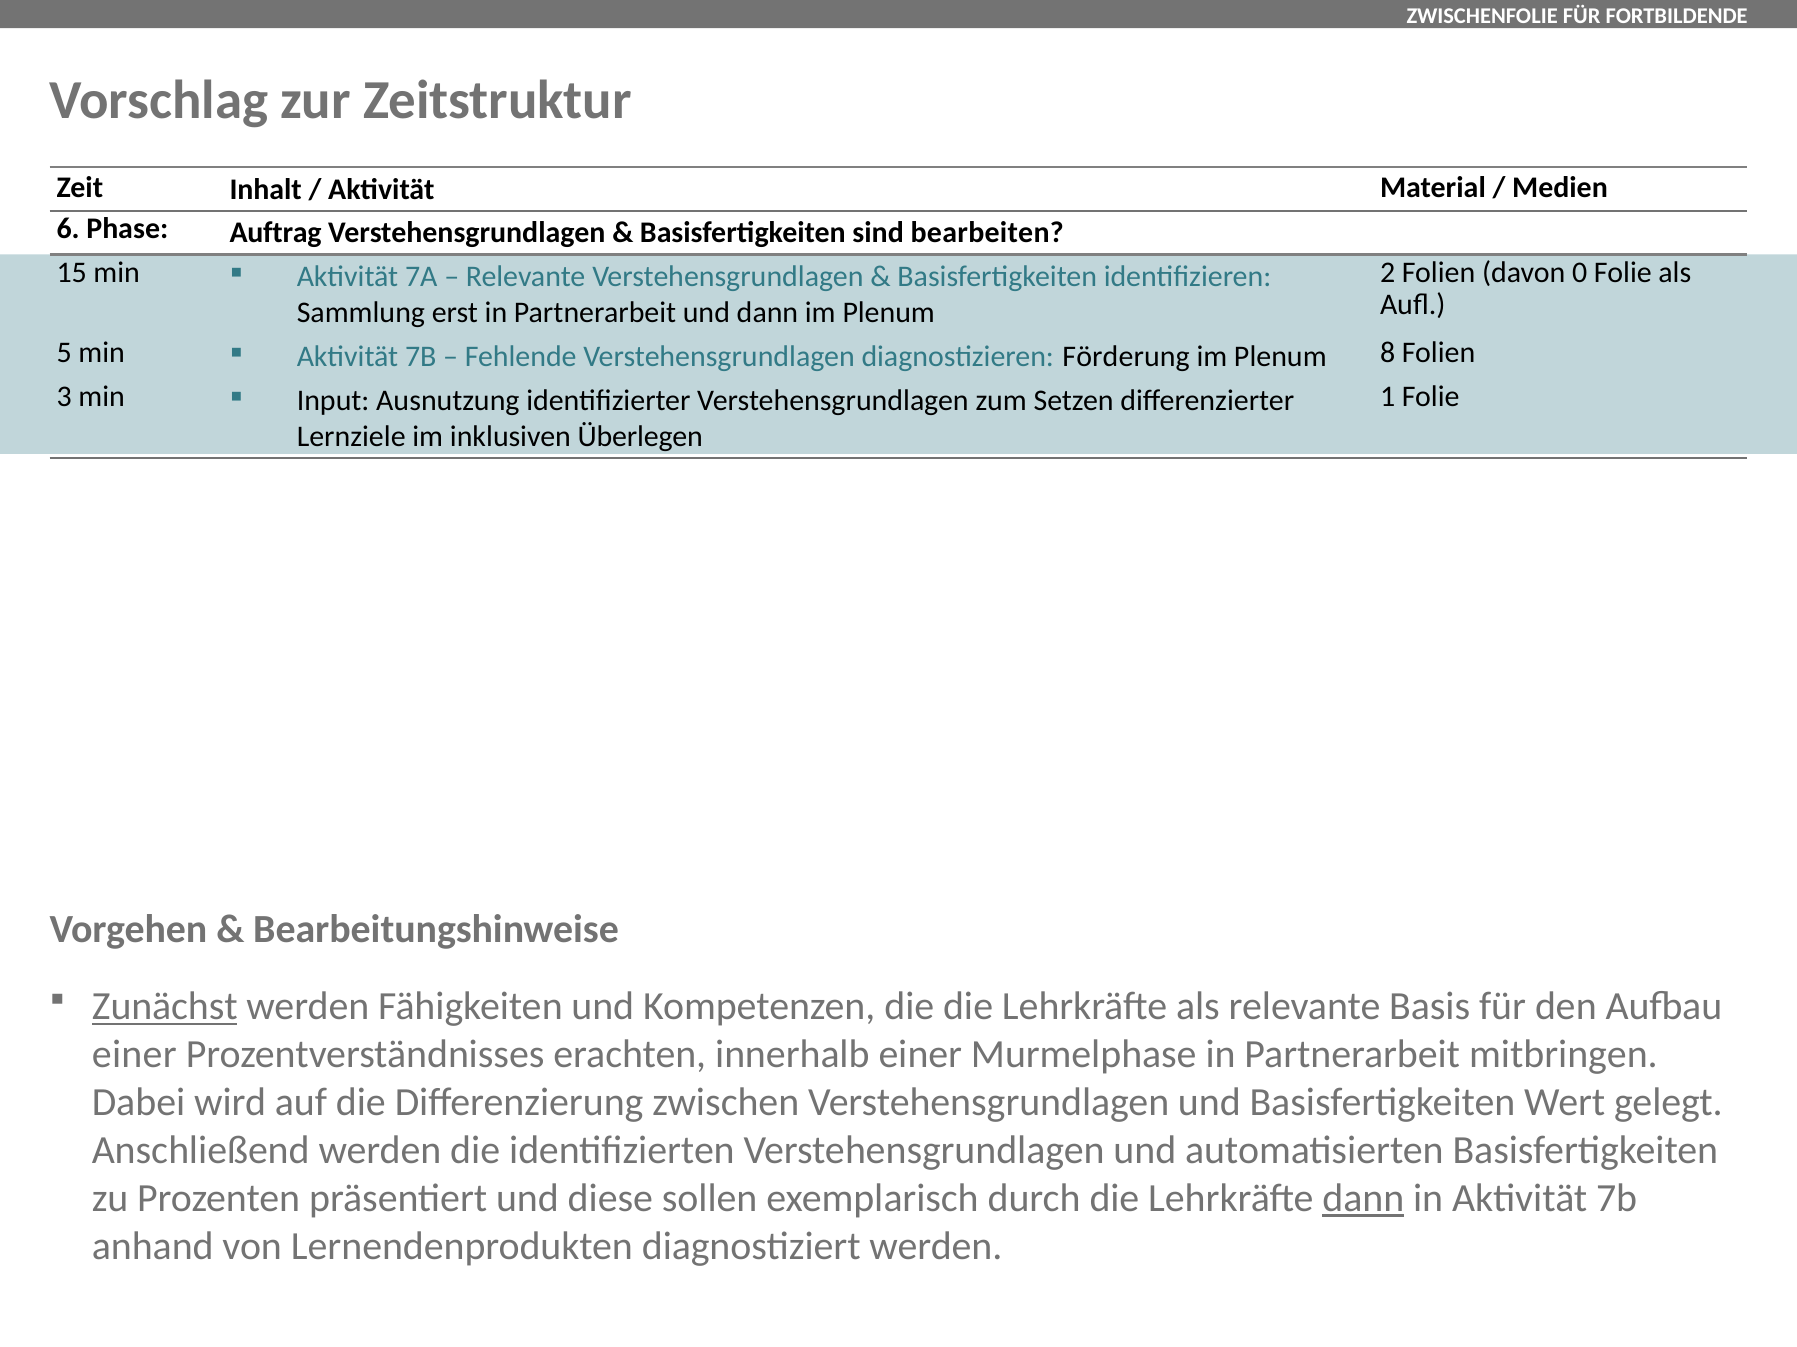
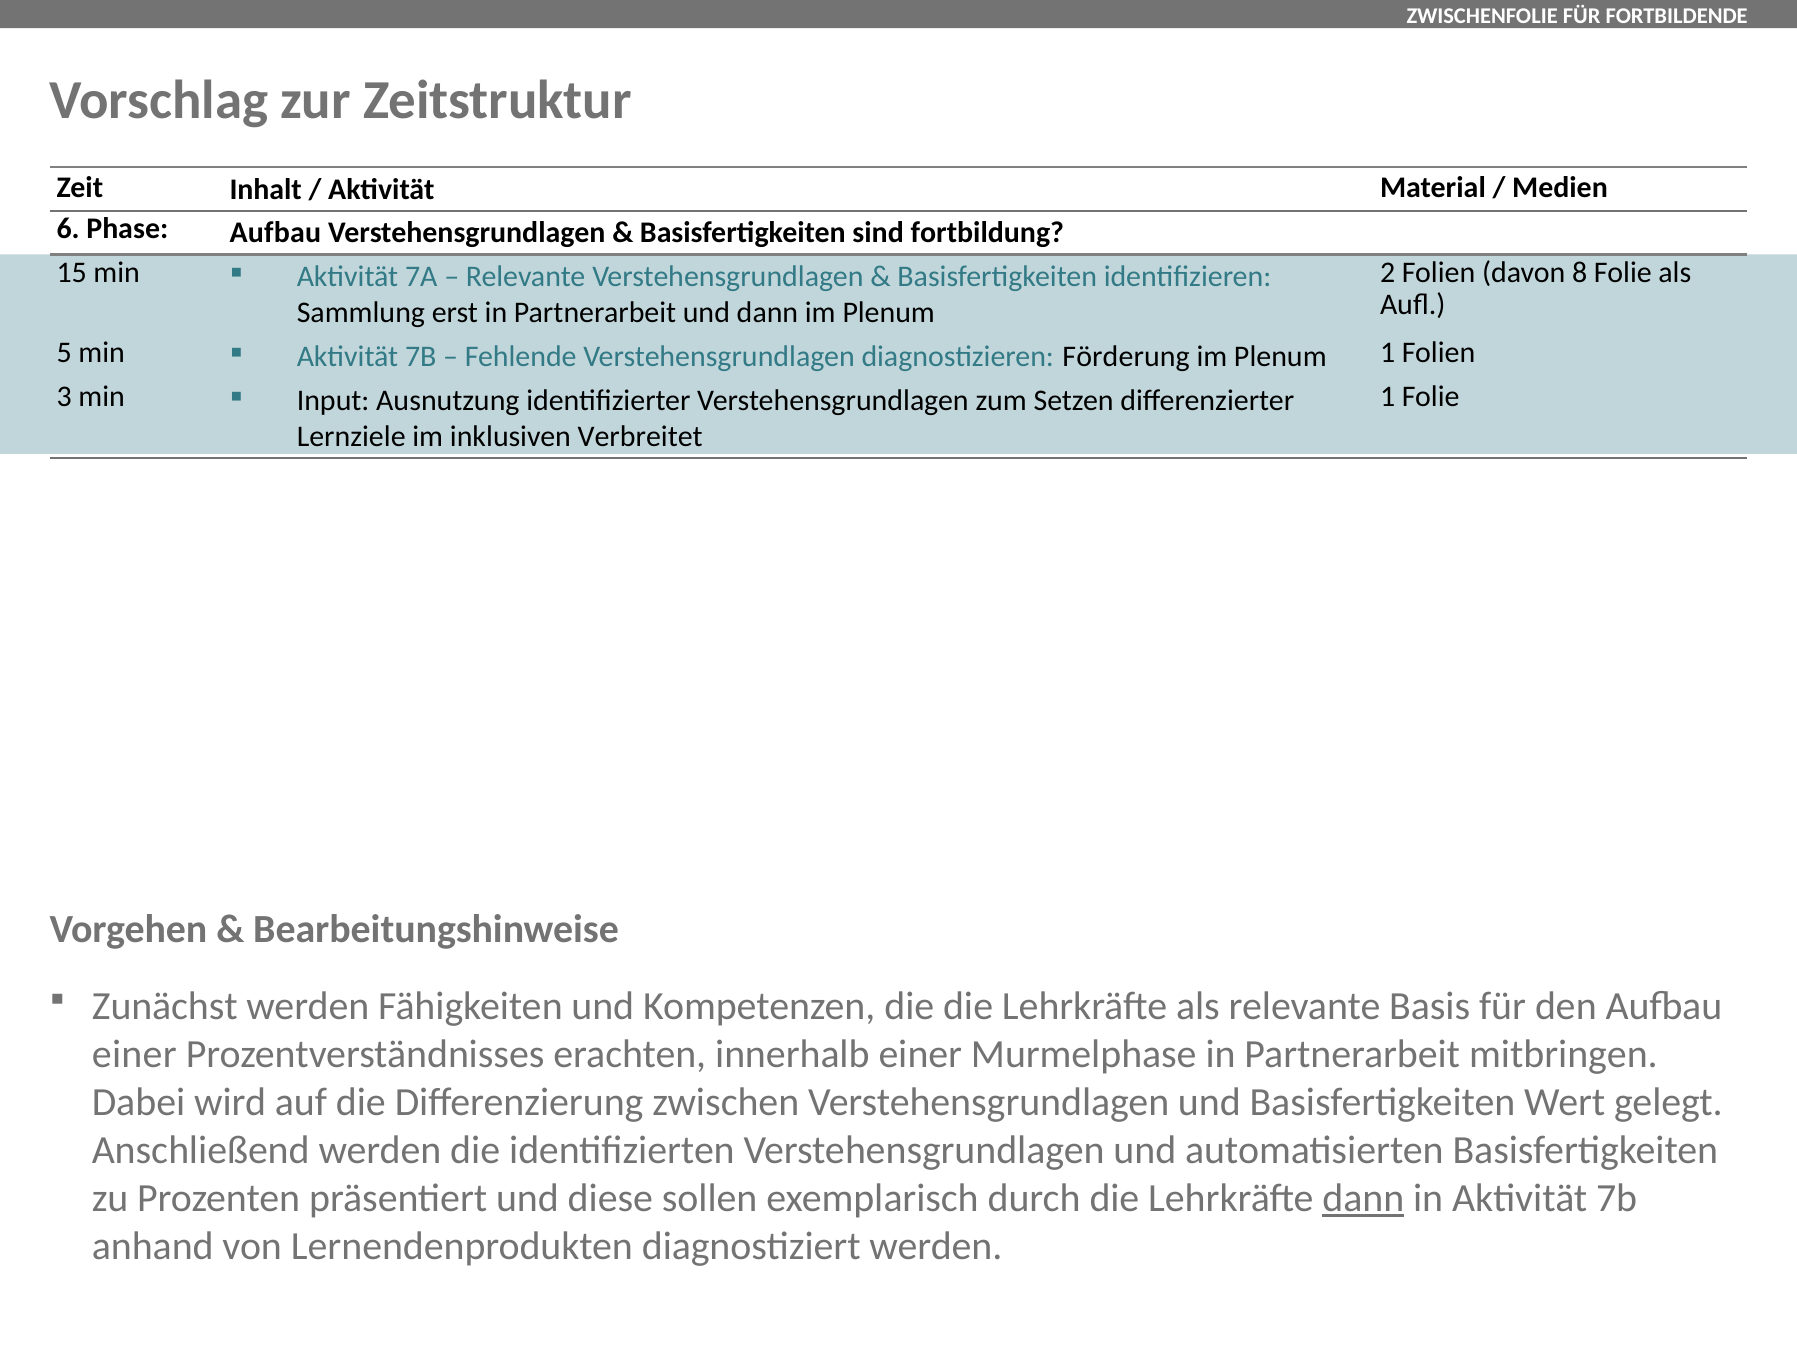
Phase Auftrag: Auftrag -> Aufbau (275, 233)
bearbeiten: bearbeiten -> fortbildung (987, 233)
0: 0 -> 8 (1580, 273)
Plenum 8: 8 -> 1 (1388, 353)
Überlegen: Überlegen -> Verbreitet (640, 437)
Zunächst underline: present -> none (165, 1007)
